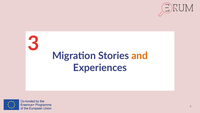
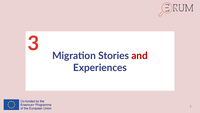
and colour: orange -> red (140, 55)
